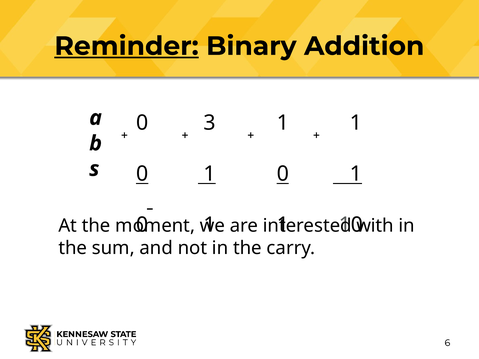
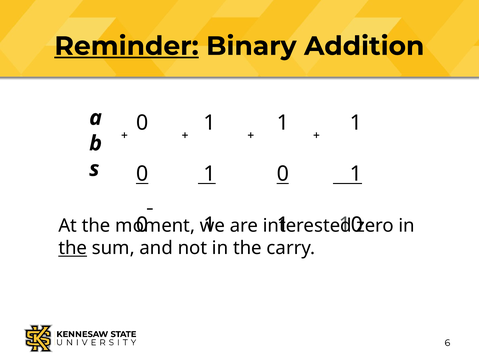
3: 3 -> 1 (210, 123)
with: with -> zero (375, 226)
the underline: none -> present (73, 248)
